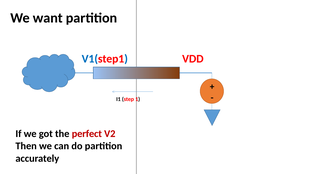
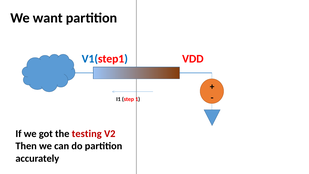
perfect: perfect -> testing (87, 133)
